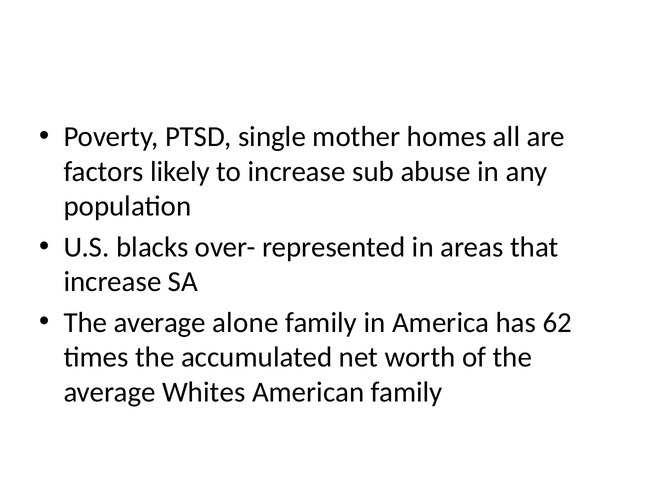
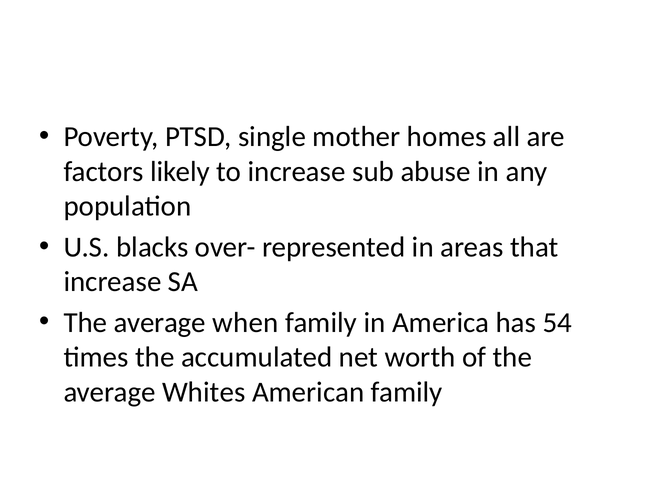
alone: alone -> when (245, 322)
62: 62 -> 54 (557, 322)
